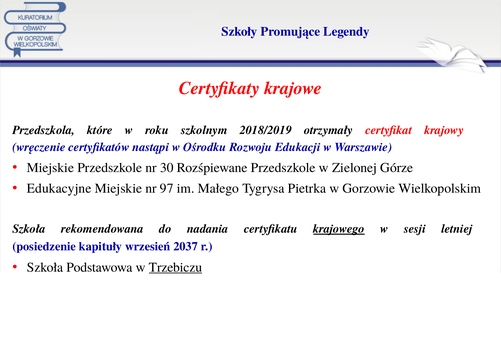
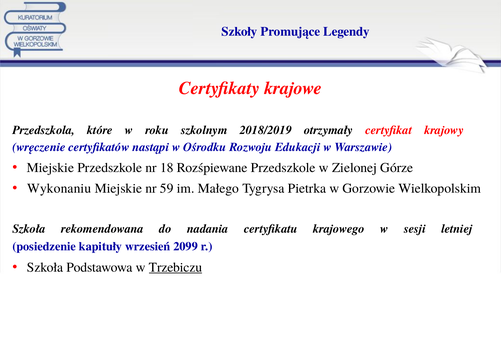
30: 30 -> 18 (167, 168)
Edukacyjne: Edukacyjne -> Wykonaniu (59, 188)
97: 97 -> 59 (167, 188)
krajowego underline: present -> none (339, 229)
2037: 2037 -> 2099 (186, 246)
